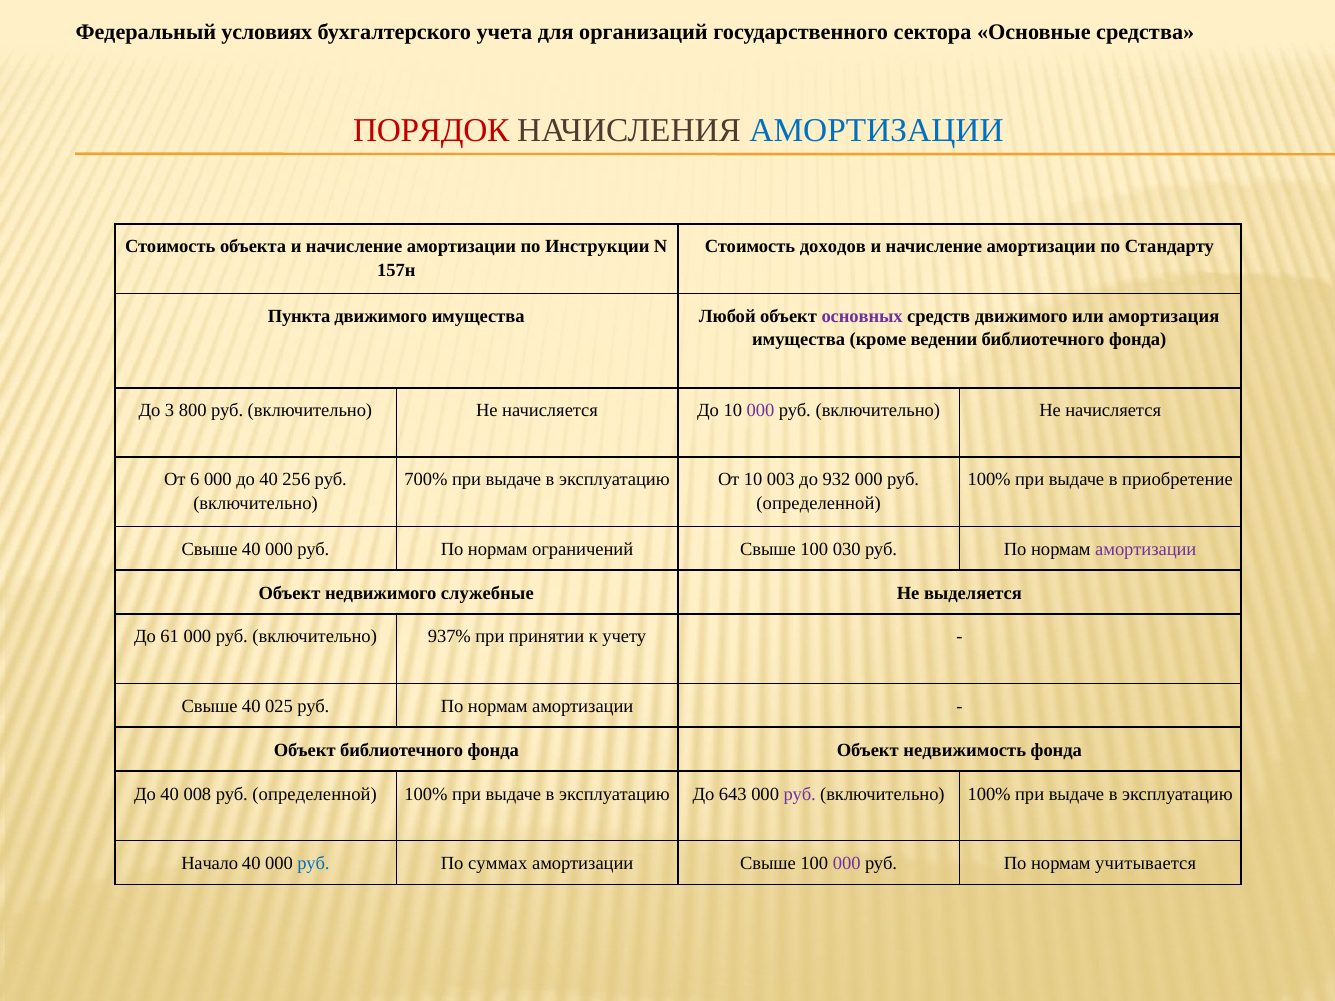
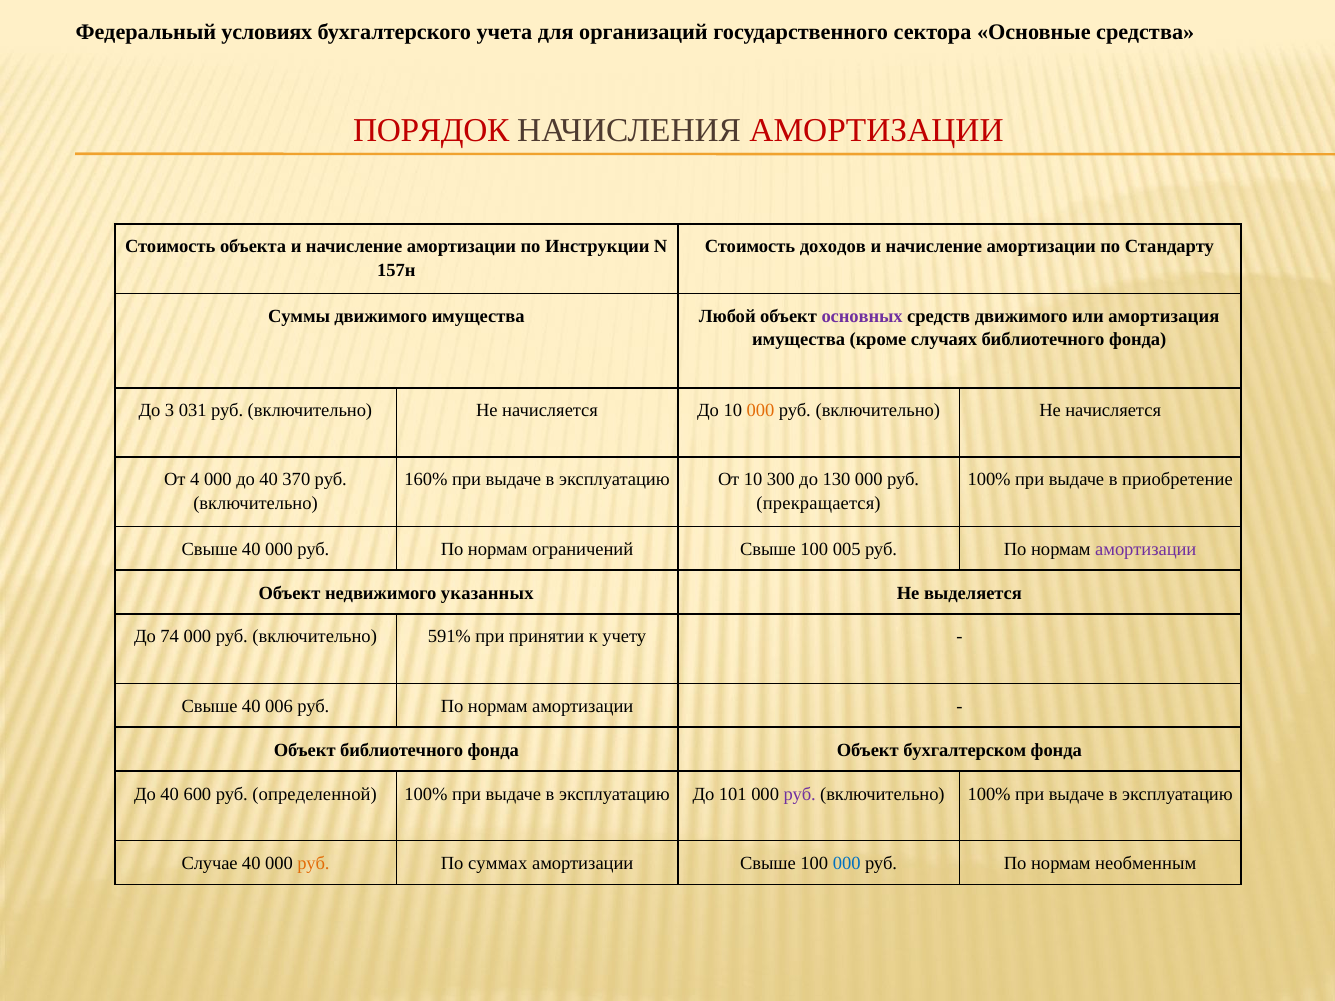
АМОРТИЗАЦИИ colour: blue -> red (877, 130)
Пункта: Пункта -> Суммы (299, 316)
ведении: ведении -> случаях (944, 340)
800: 800 -> 031 (193, 411)
000 colour: purple -> orange (761, 411)
6: 6 -> 4 (195, 480)
256: 256 -> 370 (296, 480)
700%: 700% -> 160% (426, 480)
003: 003 -> 300 (781, 480)
932: 932 -> 130 (836, 480)
определенной: определенной -> прекращается (819, 503)
030: 030 -> 005 (847, 549)
служебные: служебные -> указанных (487, 593)
61: 61 -> 74 (170, 637)
937%: 937% -> 591% (449, 637)
025: 025 -> 006 (279, 706)
недвижимость: недвижимость -> бухгалтерском (965, 750)
008: 008 -> 600 (197, 794)
643: 643 -> 101 (733, 794)
Начало: Начало -> Случае (210, 863)
руб colour: blue -> orange (313, 863)
000 colour: purple -> blue (847, 863)
учитывается: учитывается -> необменным (1146, 863)
